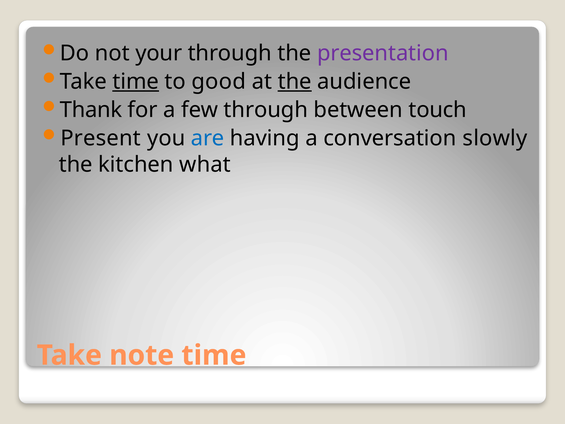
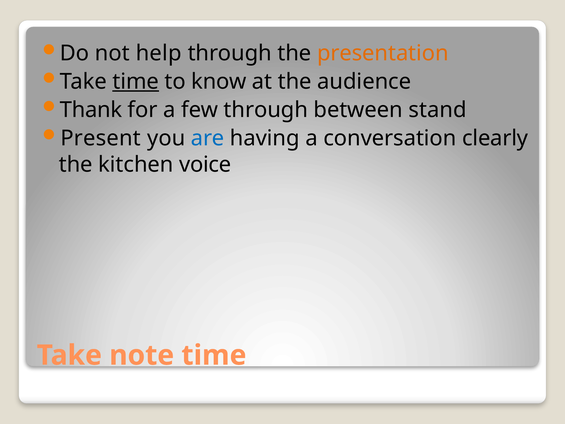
your: your -> help (159, 53)
presentation colour: purple -> orange (383, 53)
good: good -> know (219, 81)
the underline: present -> none (295, 81)
touch: touch -> stand (438, 110)
slowly: slowly -> clearly (495, 138)
what: what -> voice (205, 165)
